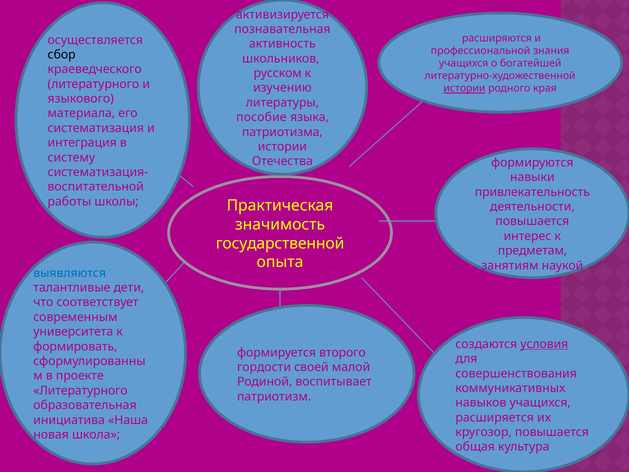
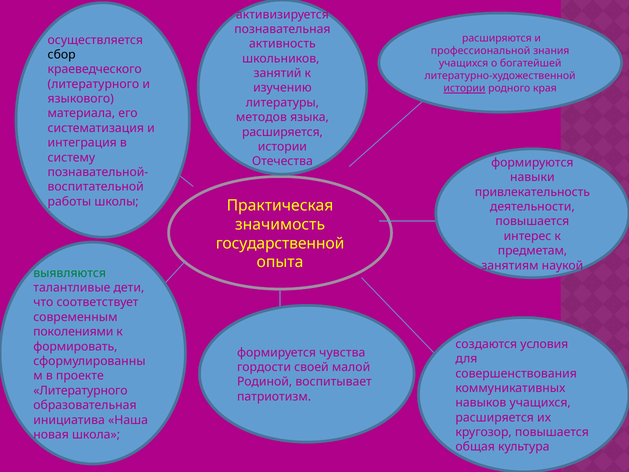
русском: русском -> занятий (278, 73)
пособие: пособие -> методов (261, 117)
патриотизма: патриотизма -> расширяется (282, 132)
систематизация-: систематизация- -> познавательной- (98, 172)
выявляются colour: blue -> green (70, 273)
университета: университета -> поколениями (73, 332)
условия underline: present -> none (544, 344)
второго: второго -> чувства (342, 352)
